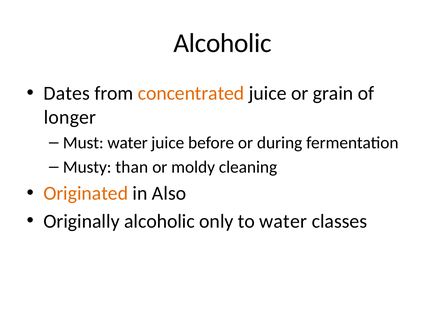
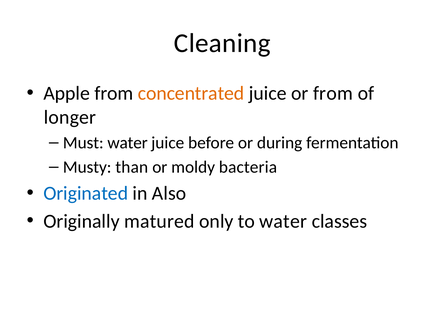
Alcoholic: Alcoholic -> Cleaning (222, 43)
Dates: Dates -> Apple (67, 93)
or grain: grain -> from (333, 93)
cleaning: cleaning -> bacteria (248, 167)
Originated colour: orange -> blue (86, 193)
Originally alcoholic: alcoholic -> matured (159, 221)
